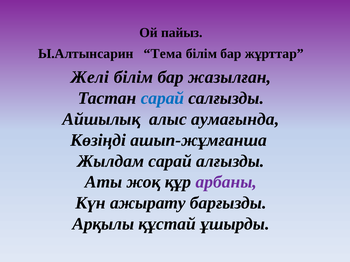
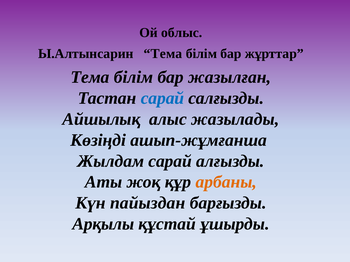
пайыз: пайыз -> облыс (182, 33)
Желі: Желі -> Тема (90, 77)
аумағында: аумағында -> жазылады (235, 119)
арбаны colour: purple -> orange (226, 182)
ажырату: ажырату -> пайыздан (148, 203)
